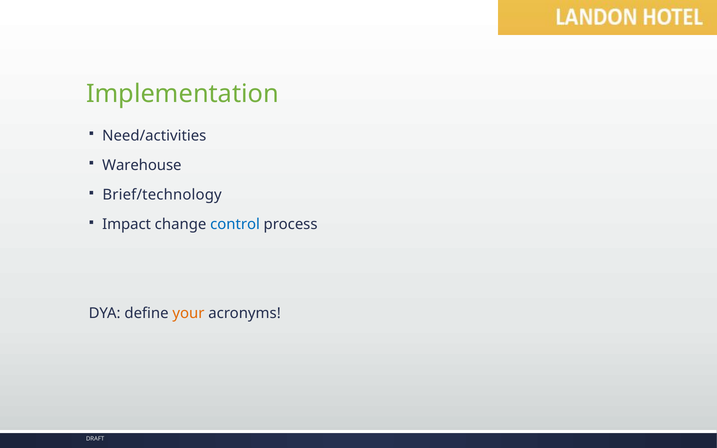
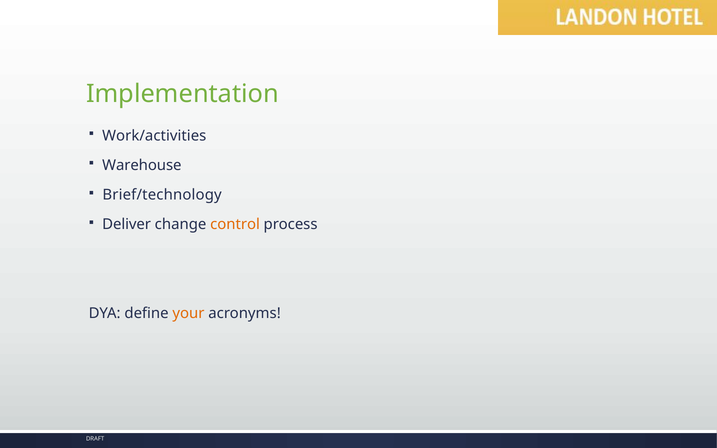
Need/activities: Need/activities -> Work/activities (154, 136)
Impact: Impact -> Deliver (127, 225)
control colour: blue -> orange (235, 225)
